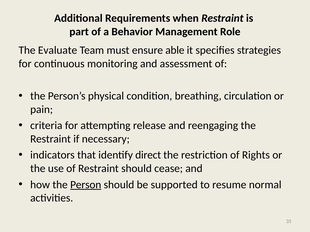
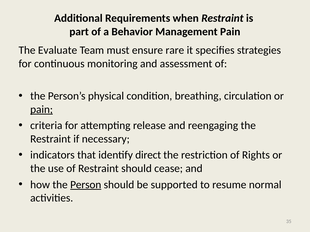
Management Role: Role -> Pain (230, 32)
able: able -> rare (175, 50)
pain underline: none -> present (42, 110)
